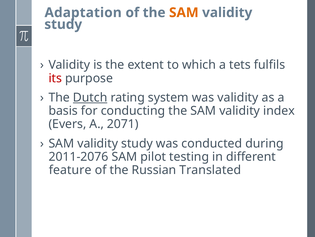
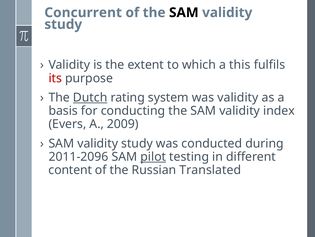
Adaptation: Adaptation -> Concurrent (83, 13)
SAM colour: orange -> black (184, 13)
tets: tets -> this (240, 65)
2071: 2071 -> 2009 (123, 124)
2011-2076: 2011-2076 -> 2011-2096 (79, 156)
pilot underline: none -> present (153, 156)
feature: feature -> content (70, 170)
